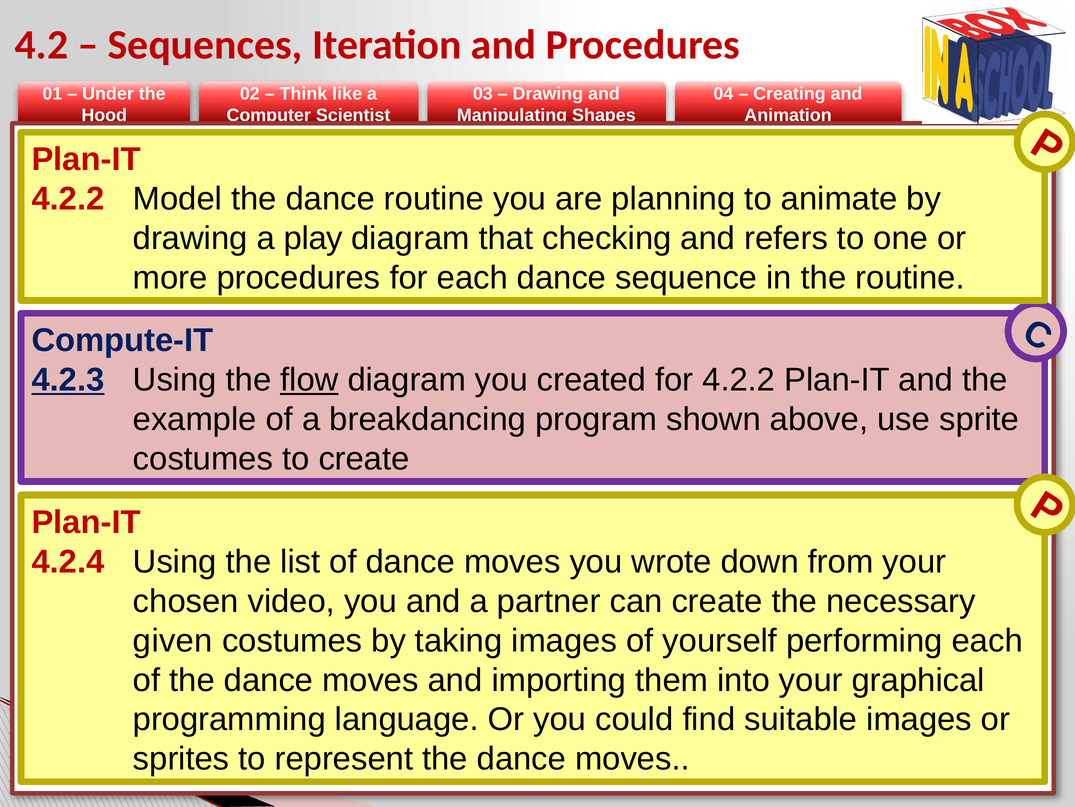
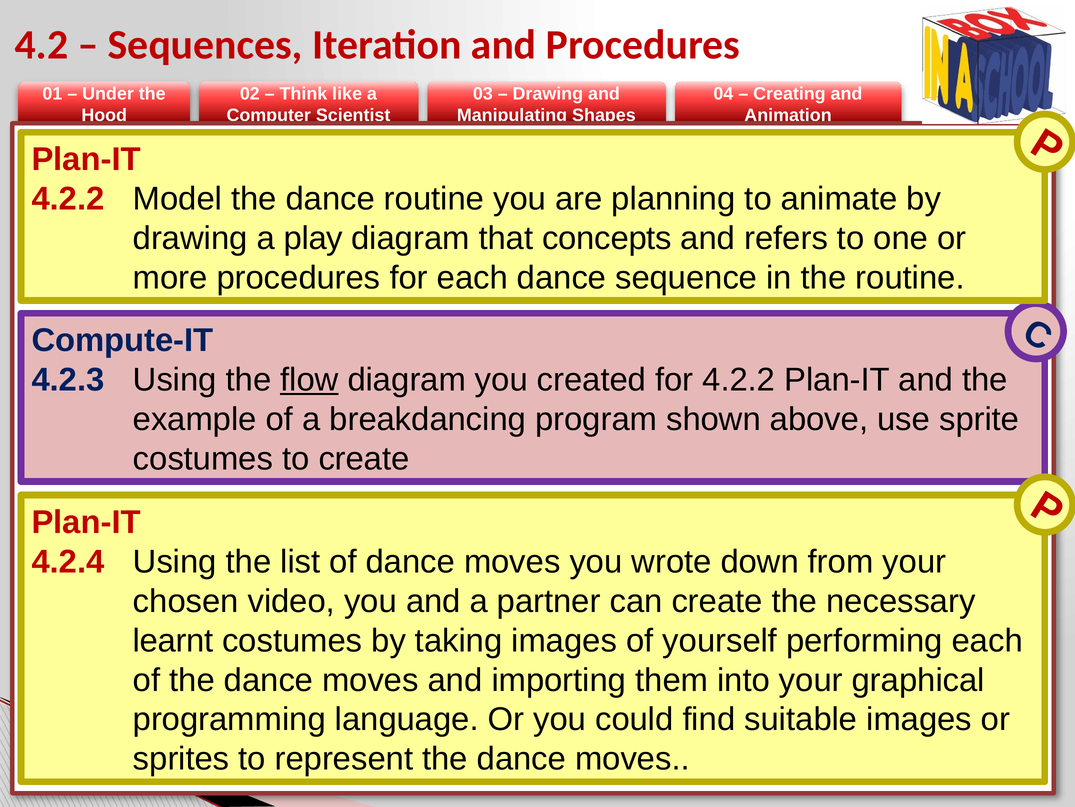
checking: checking -> concepts (607, 238)
4.2.3 underline: present -> none (68, 380)
given: given -> learnt (173, 640)
